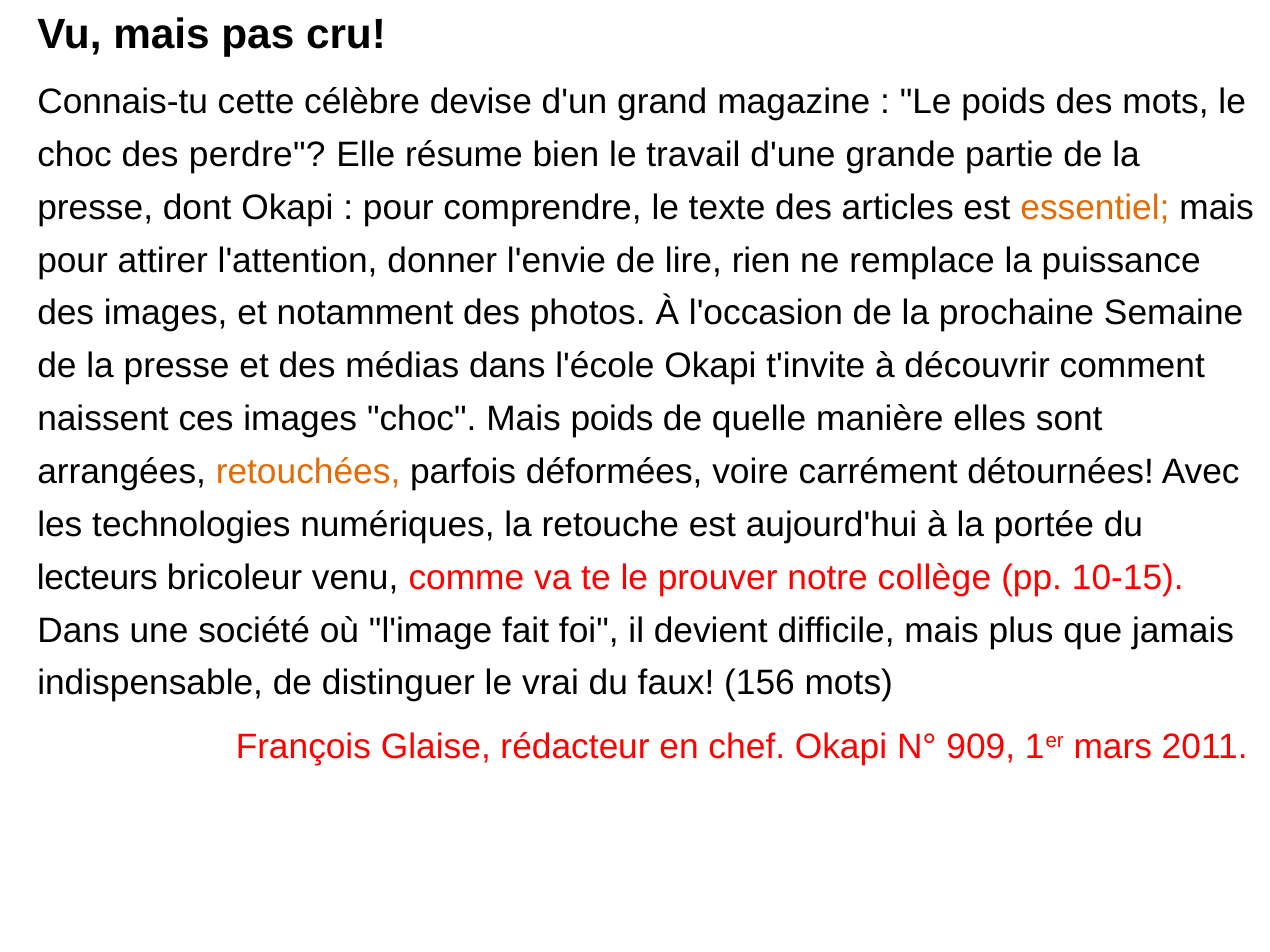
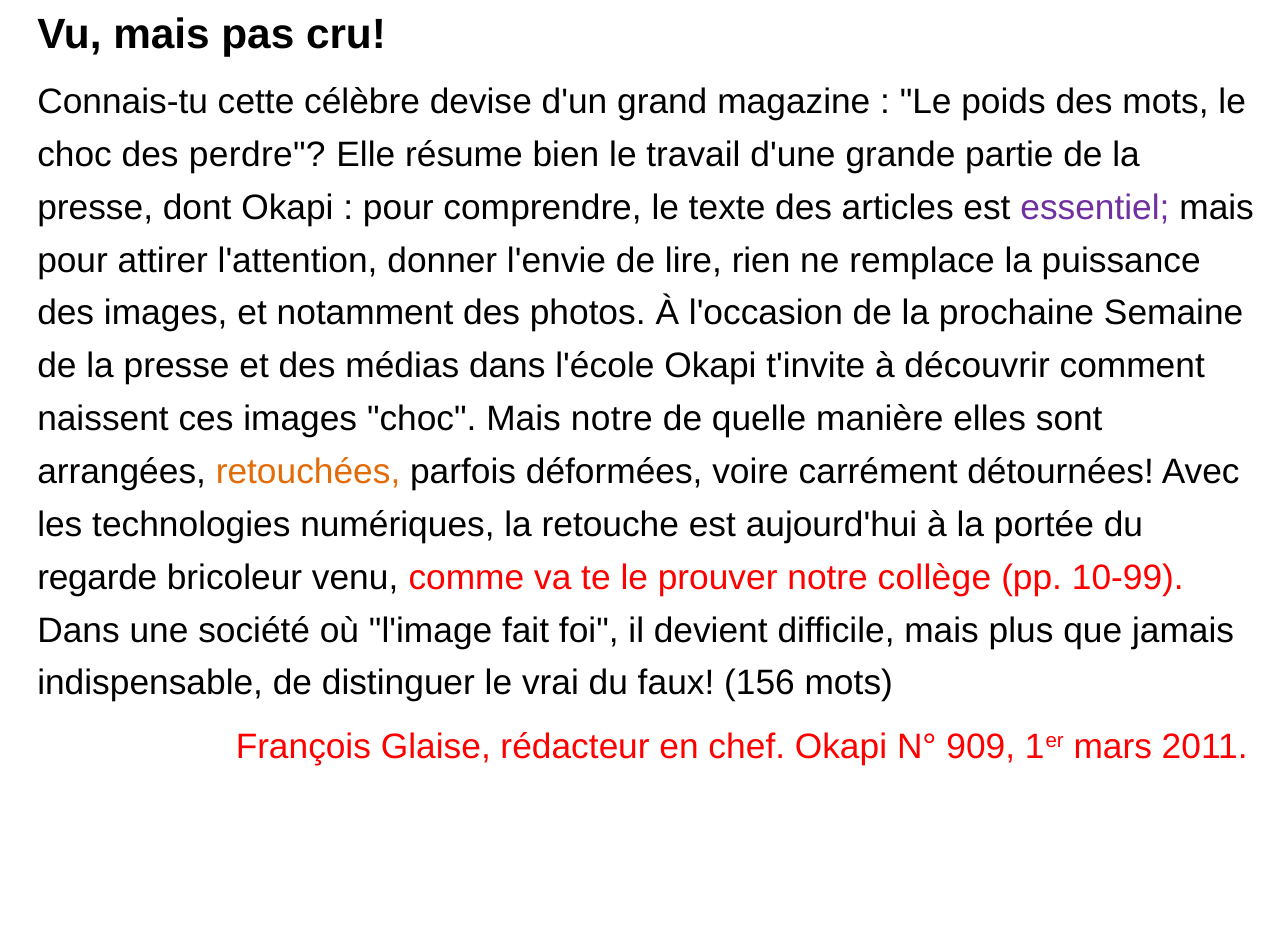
essentiel colour: orange -> purple (1095, 208)
Mais poids: poids -> notre (612, 419)
lecteurs: lecteurs -> regarde (97, 578)
10-15: 10-15 -> 10-99 (1128, 578)
